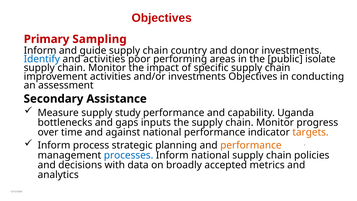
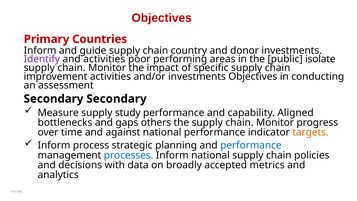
Sampling: Sampling -> Countries (100, 39)
Identify colour: blue -> purple (42, 59)
Secondary Assistance: Assistance -> Secondary (116, 99)
Uganda: Uganda -> Aligned (296, 113)
inputs: inputs -> others (156, 122)
performance colour: orange -> blue (251, 145)
